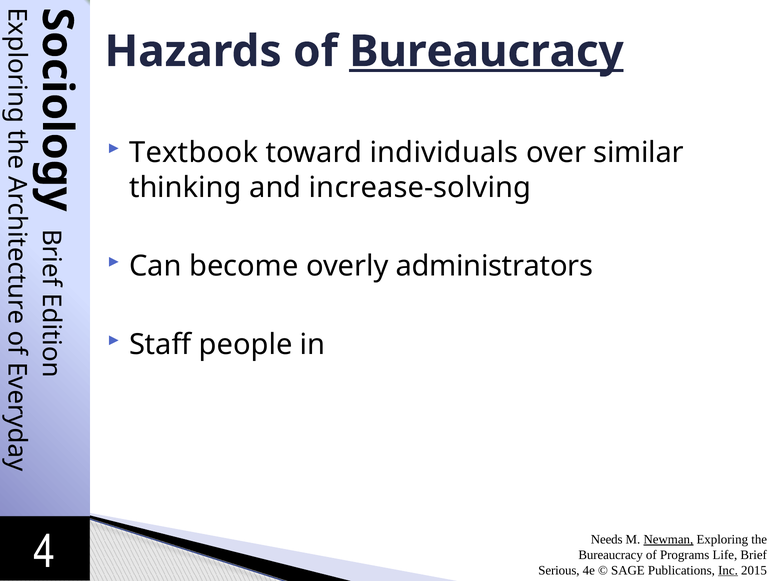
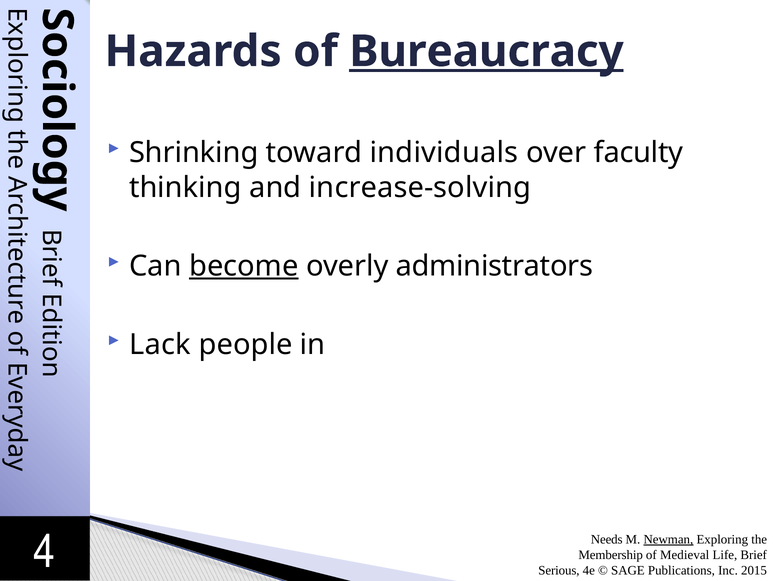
Textbook: Textbook -> Shrinking (194, 153)
similar: similar -> faculty (639, 153)
become underline: none -> present (244, 266)
Staff: Staff -> Lack (160, 345)
Bureaucracy: Bureaucracy -> Membership (611, 555)
Programs: Programs -> Medieval (685, 555)
Inc underline: present -> none (728, 571)
